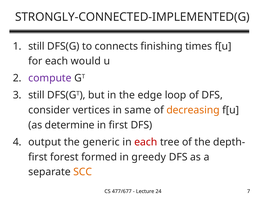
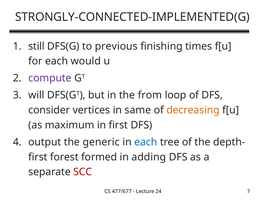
connects: connects -> previous (116, 46)
still: still -> will (36, 95)
edge: edge -> from (150, 95)
determine: determine -> maximum (70, 125)
each colour: red -> blue (146, 142)
greedy: greedy -> adding (149, 157)
SCC colour: orange -> red (83, 172)
